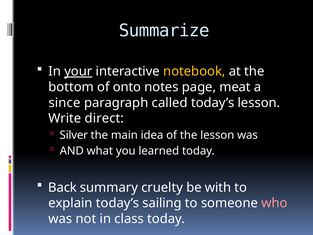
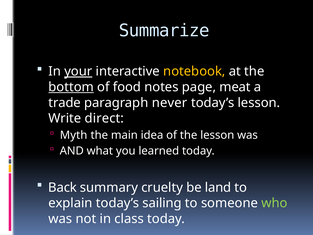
bottom underline: none -> present (71, 87)
onto: onto -> food (127, 87)
since: since -> trade (65, 103)
called: called -> never (170, 103)
Silver: Silver -> Myth (74, 135)
with: with -> land (218, 187)
who colour: pink -> light green (274, 203)
